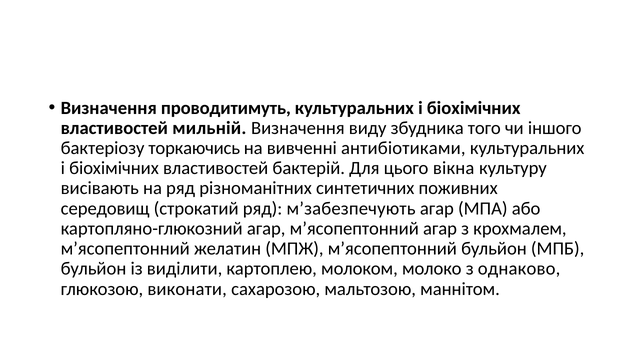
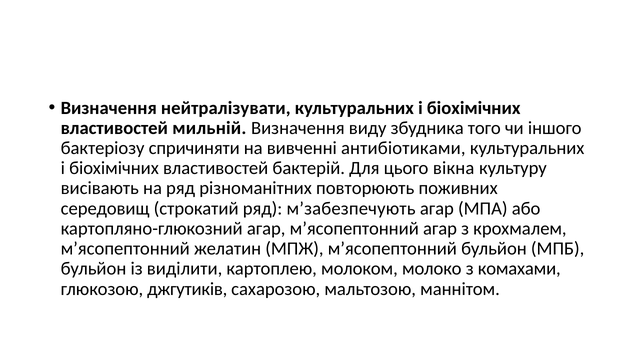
проводитимуть: проводитимуть -> нейтралізувати (226, 108)
торкаючись: торкаючись -> спричиняти (194, 148)
синтетичних: синтетичних -> повторюють (365, 189)
однаково: однаково -> комахами (519, 269)
виконати: виконати -> джгутиків (187, 289)
